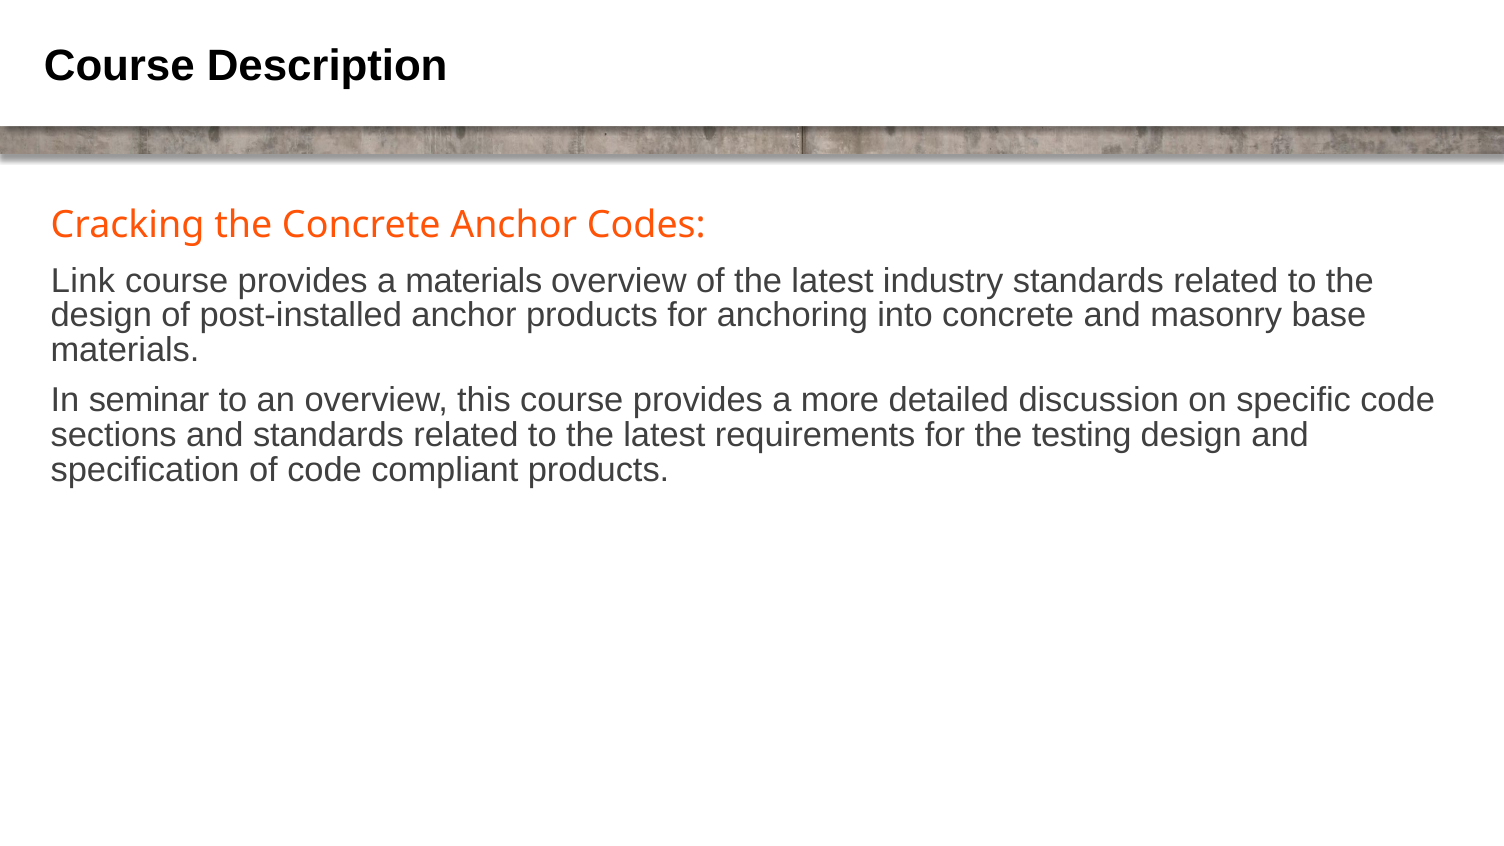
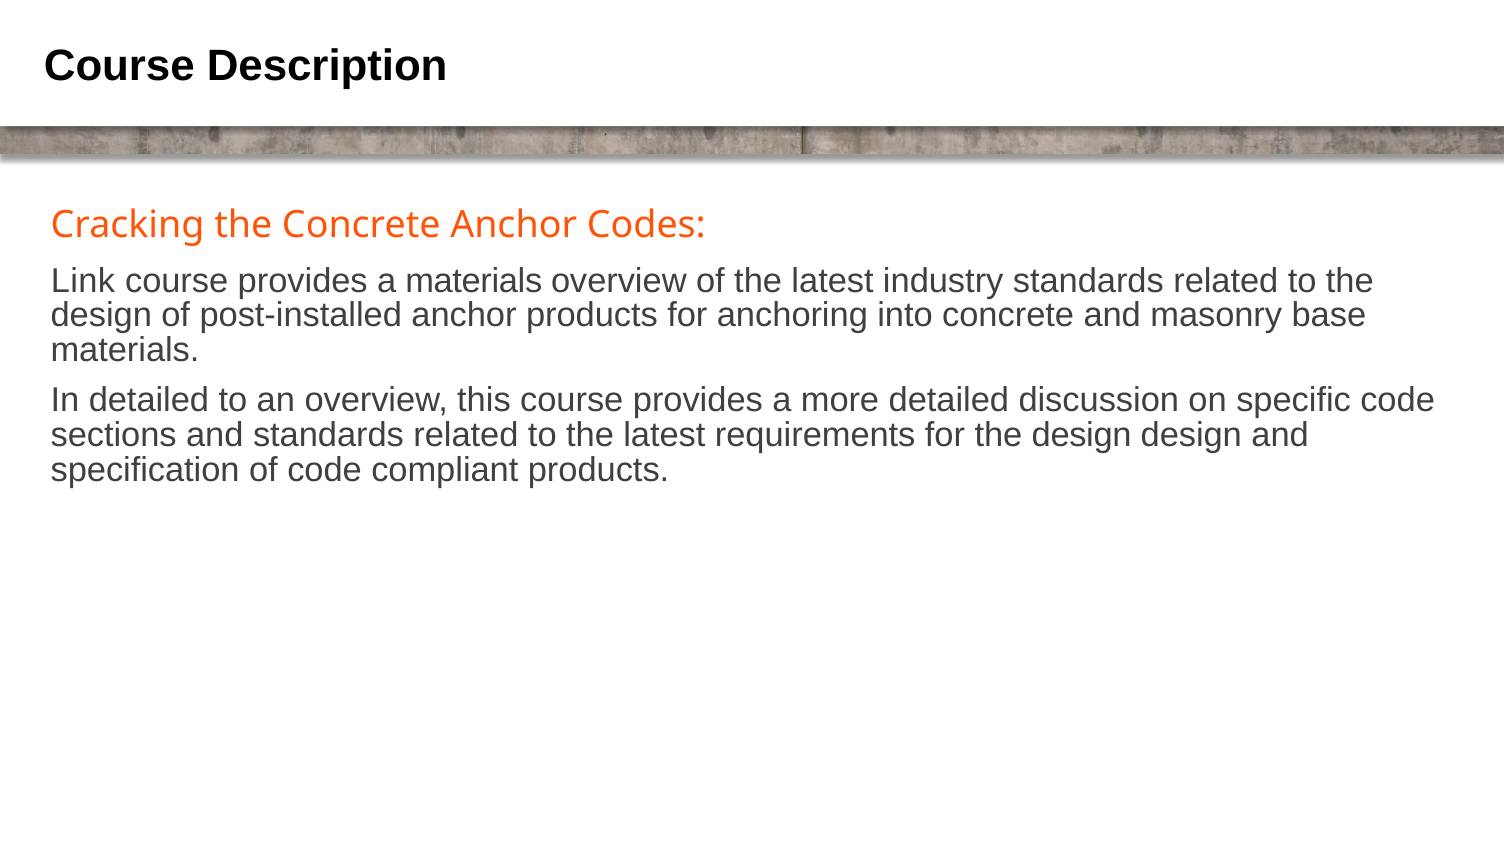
In seminar: seminar -> detailed (149, 401)
for the testing: testing -> design (1082, 435)
